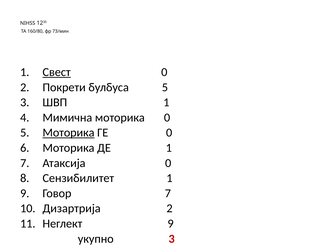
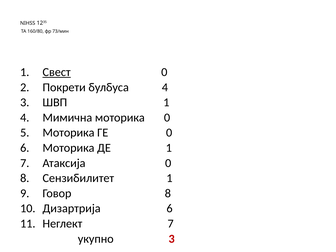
булбуса 5: 5 -> 4 (165, 87)
Моторика underline: present -> none (69, 133)
Говор 7: 7 -> 8 (168, 193)
Дизартрија 2: 2 -> 6 (170, 208)
Неглект 9: 9 -> 7 (171, 224)
